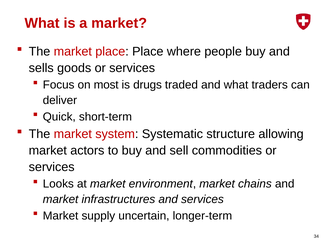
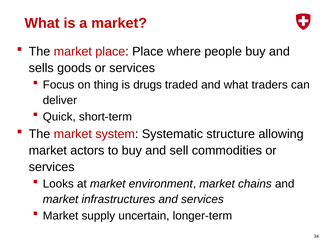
most: most -> thing (106, 85)
